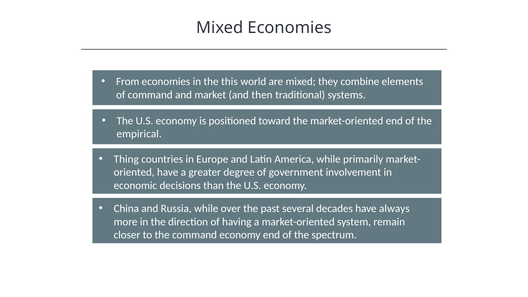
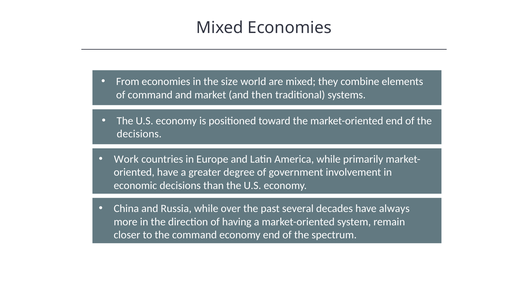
this: this -> size (229, 82)
empirical: empirical -> decisions (139, 134)
Thing: Thing -> Work (126, 159)
